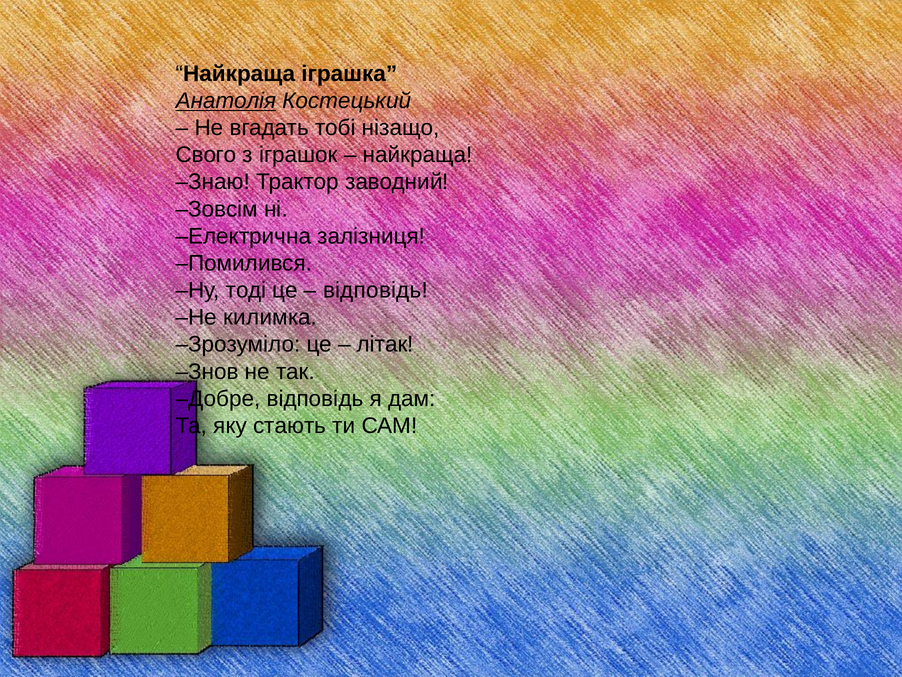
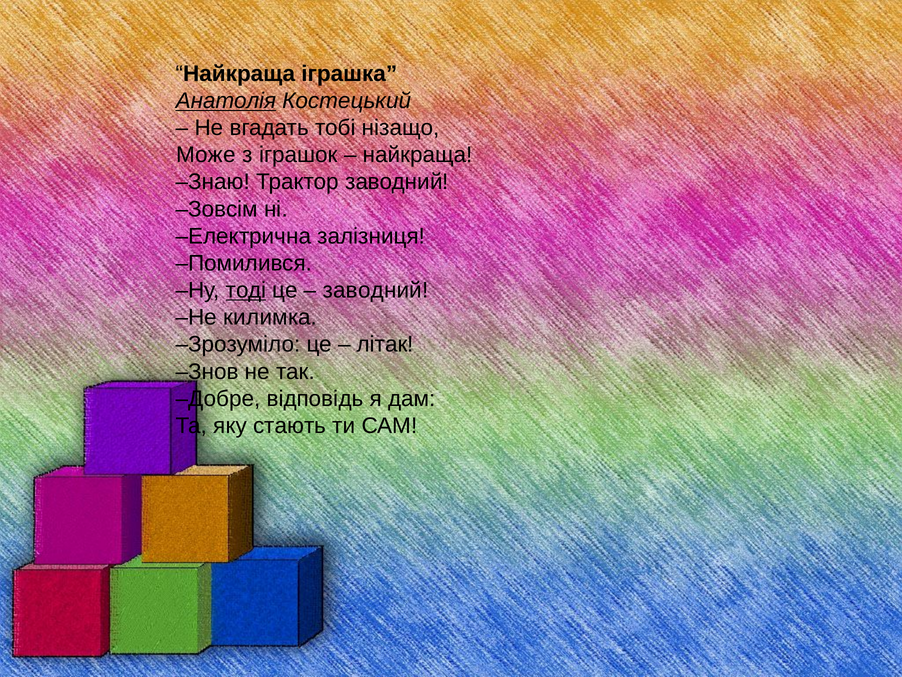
Свого: Свого -> Може (206, 155)
тоді underline: none -> present (246, 290)
відповідь: відповідь -> заводний (376, 290)
